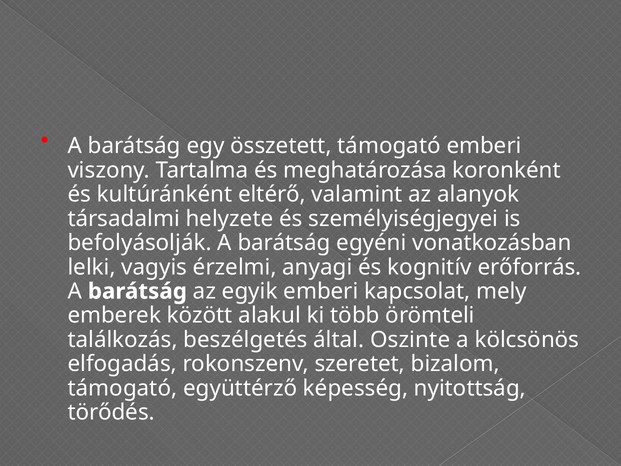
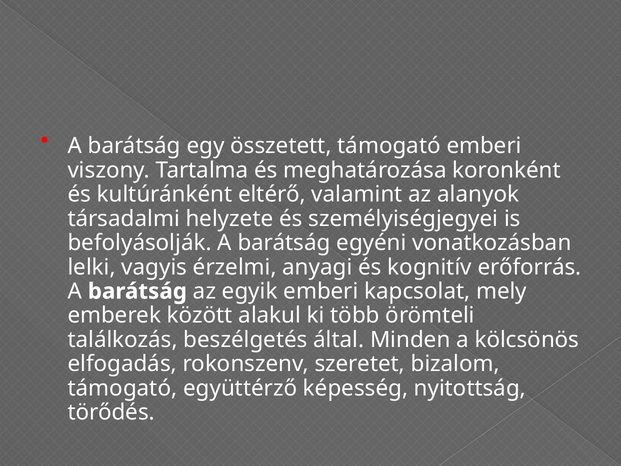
Oszinte: Oszinte -> Minden (410, 340)
